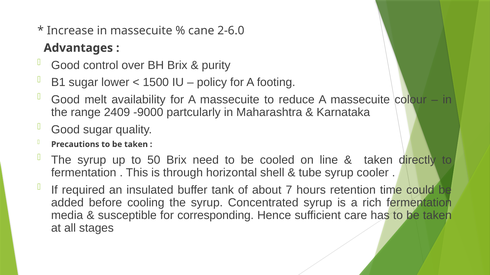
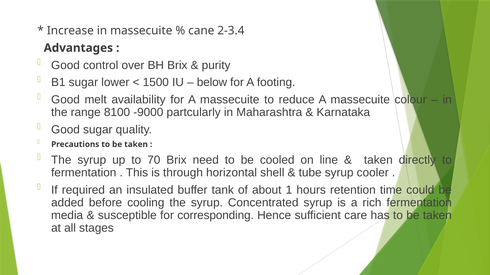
2-6.0: 2-6.0 -> 2-3.4 (231, 31)
policy: policy -> below (212, 83)
2409: 2409 -> 8100 (117, 113)
50: 50 -> 70 (154, 160)
7: 7 -> 1 (289, 190)
